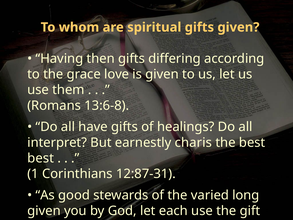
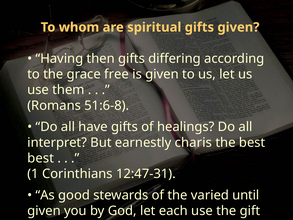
love: love -> free (117, 74)
13:6-8: 13:6-8 -> 51:6-8 (107, 105)
12:87-31: 12:87-31 -> 12:47-31 (146, 174)
long: long -> until (246, 195)
